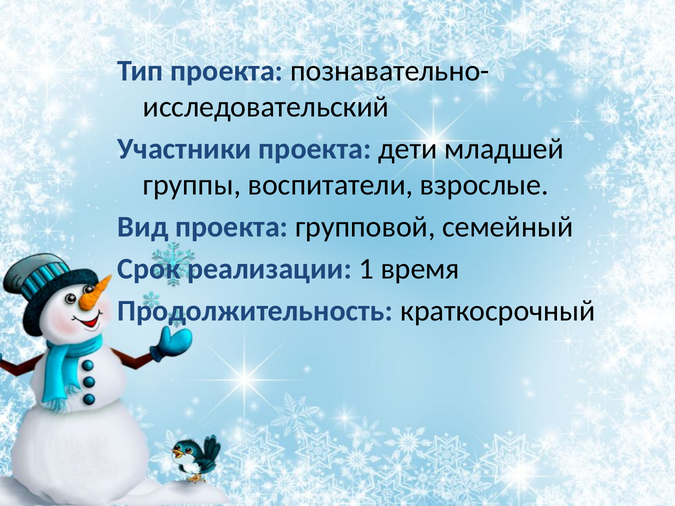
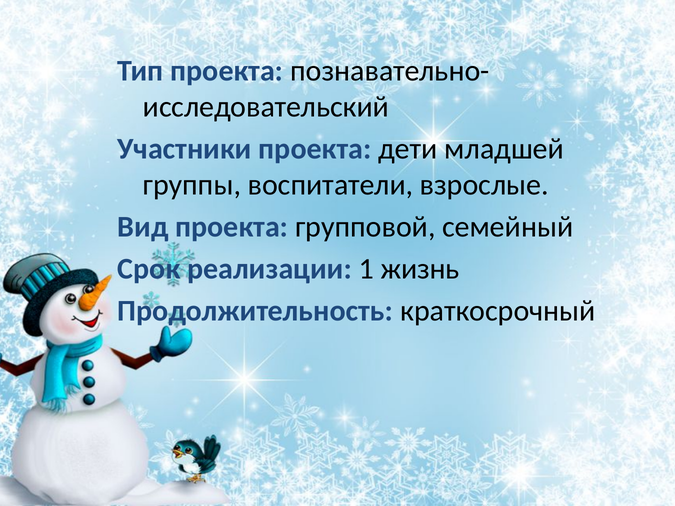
время: время -> жизнь (420, 269)
